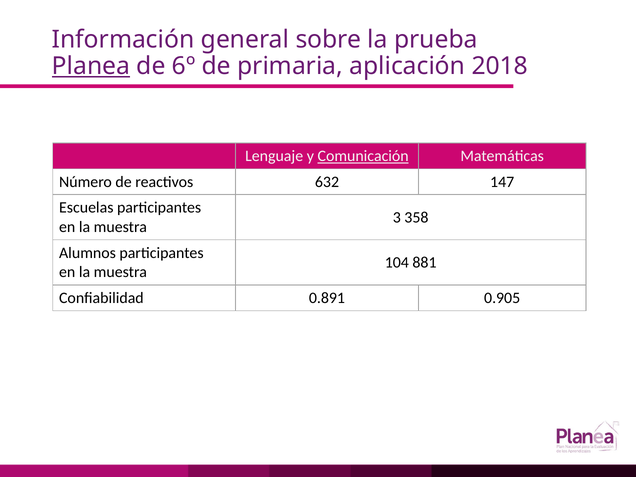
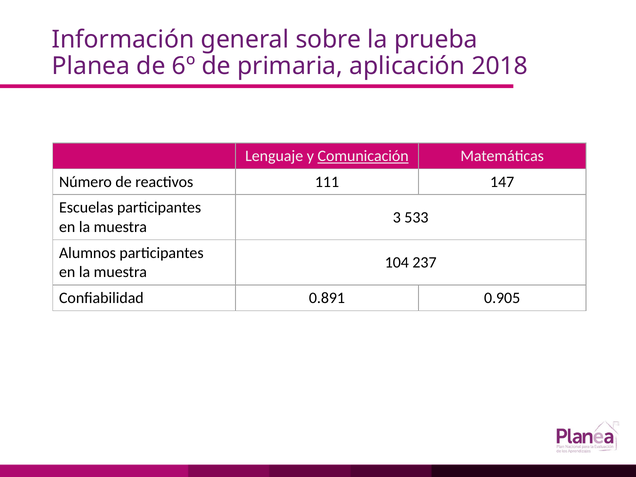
Planea underline: present -> none (91, 66)
632: 632 -> 111 (327, 182)
358: 358 -> 533 (416, 217)
881: 881 -> 237 (425, 263)
